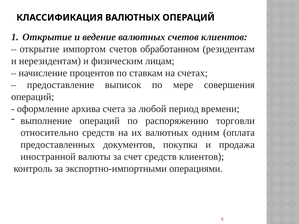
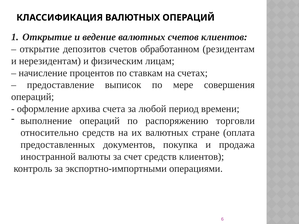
импортом: импортом -> депозитов (84, 49)
одним: одним -> стране (206, 133)
